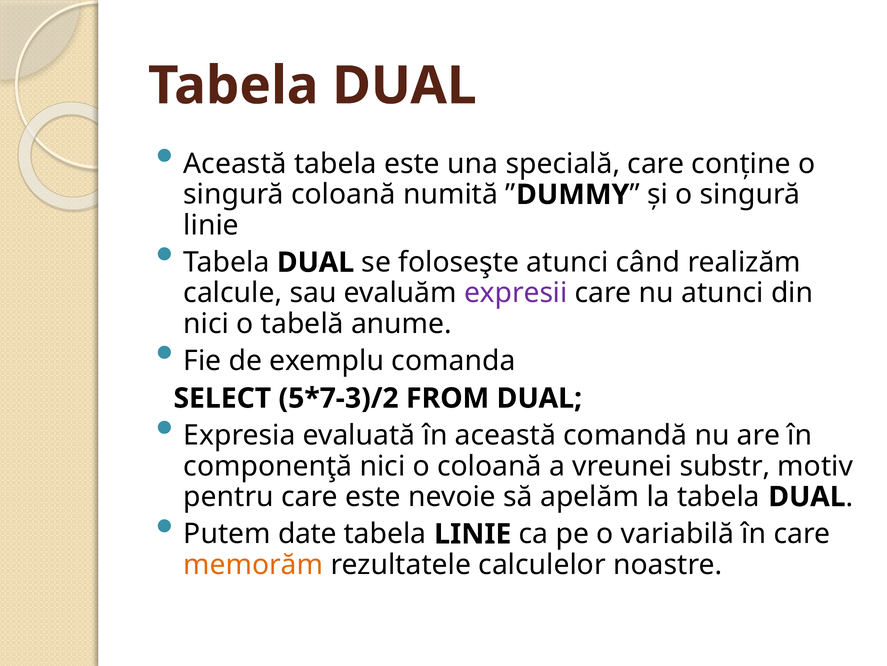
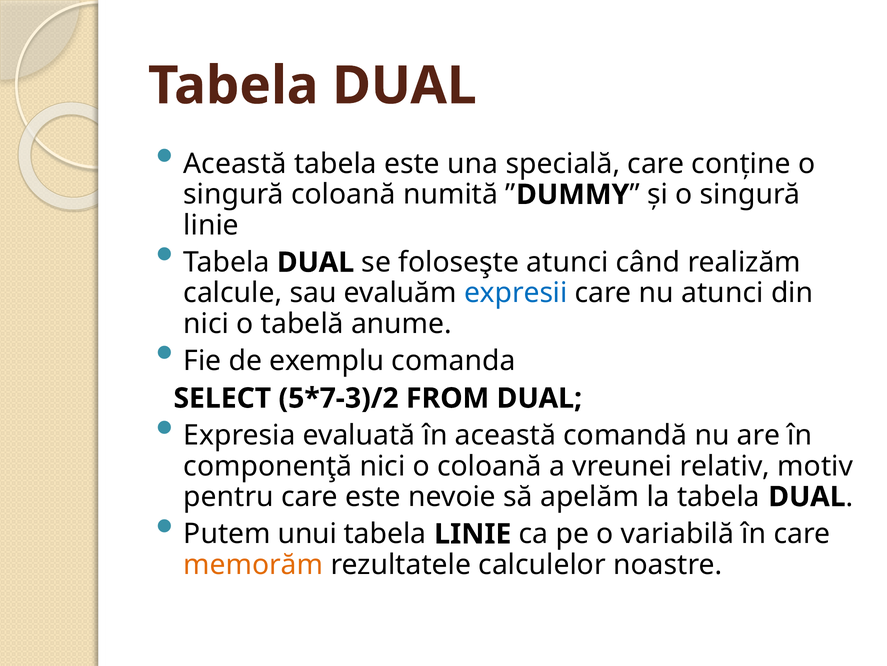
expresii colour: purple -> blue (516, 293)
substr: substr -> relativ (725, 466)
date: date -> unui (307, 533)
